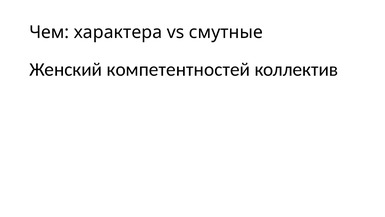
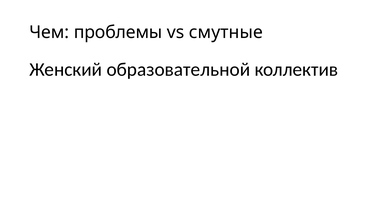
характера: характера -> проблемы (118, 32)
компетентностей: компетентностей -> образовательной (178, 69)
